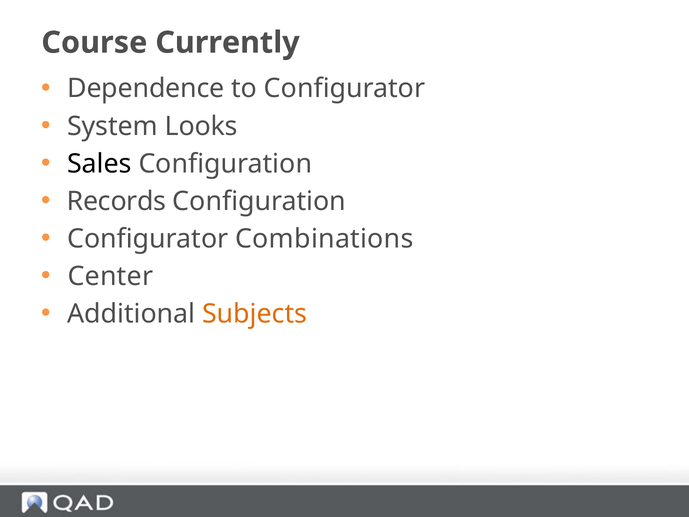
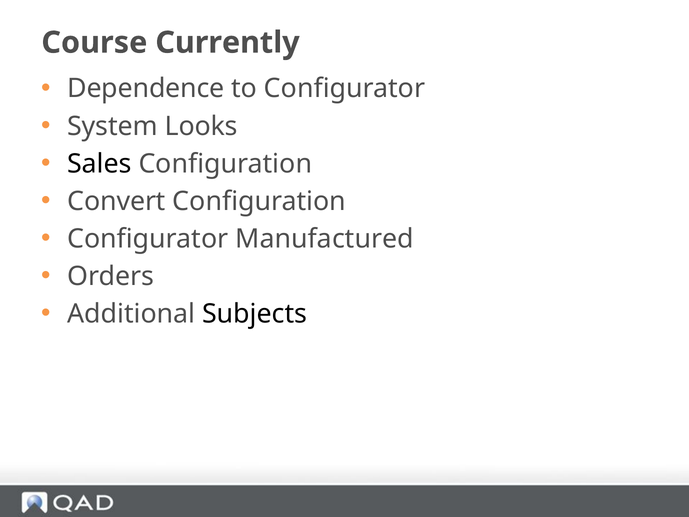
Records: Records -> Convert (116, 201)
Combinations: Combinations -> Manufactured (325, 239)
Center: Center -> Orders (111, 276)
Subjects colour: orange -> black (255, 314)
